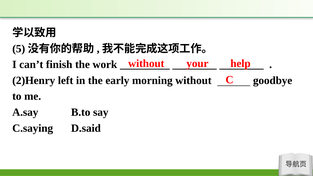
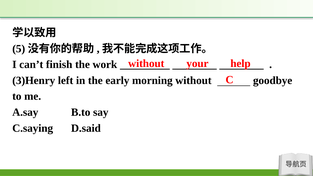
2)Henry: 2)Henry -> 3)Henry (34, 80)
